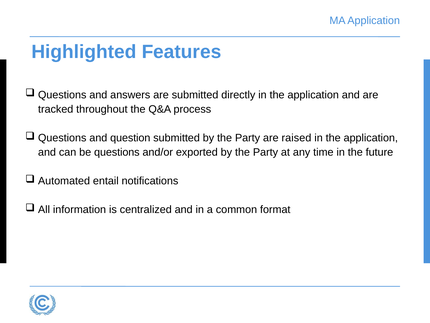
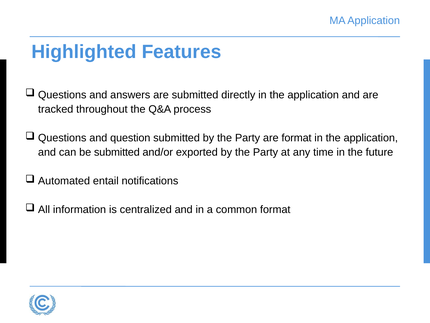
are raised: raised -> format (297, 138)
be questions: questions -> submitted (117, 152)
